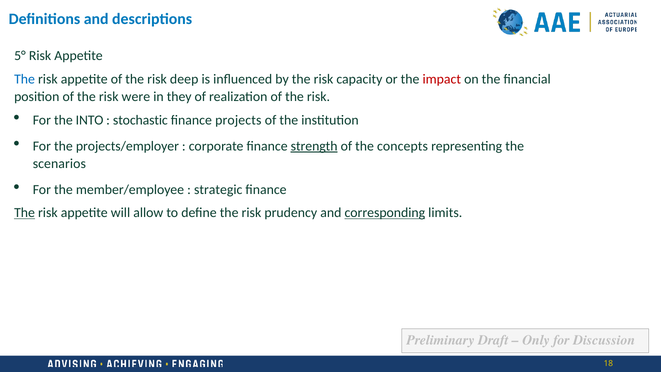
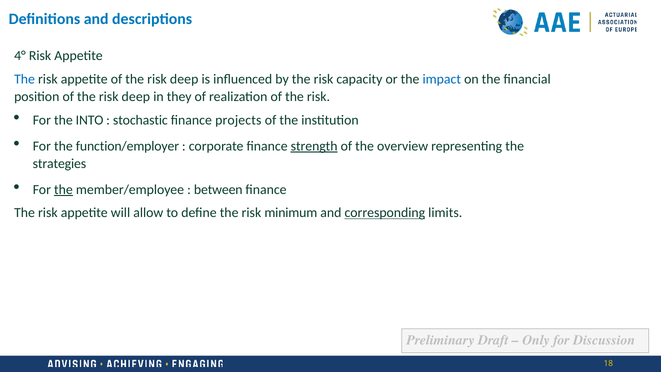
5°: 5° -> 4° (20, 56)
impact colour: red -> blue (442, 79)
were: were -> deep (136, 97)
projects/employer: projects/employer -> function/employer (127, 146)
concepts: concepts -> overview (403, 146)
scenarios: scenarios -> strategies (59, 164)
the underline: none -> present (63, 190)
strategic: strategic -> between (218, 190)
The underline: present -> none (25, 213)
prudency: prudency -> minimum (291, 213)
